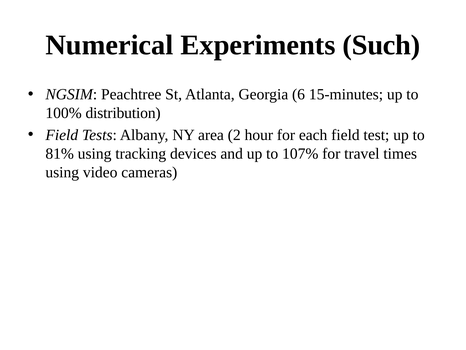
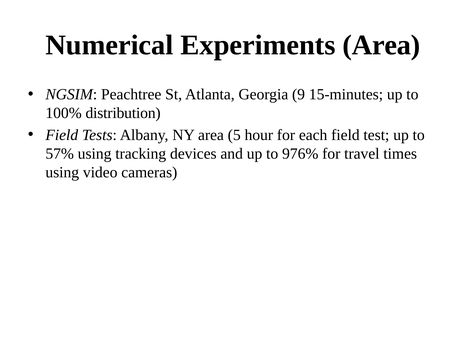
Experiments Such: Such -> Area (381, 45)
6: 6 -> 9 (299, 94)
2: 2 -> 5 (234, 135)
81%: 81% -> 57% (60, 153)
107%: 107% -> 976% (300, 153)
